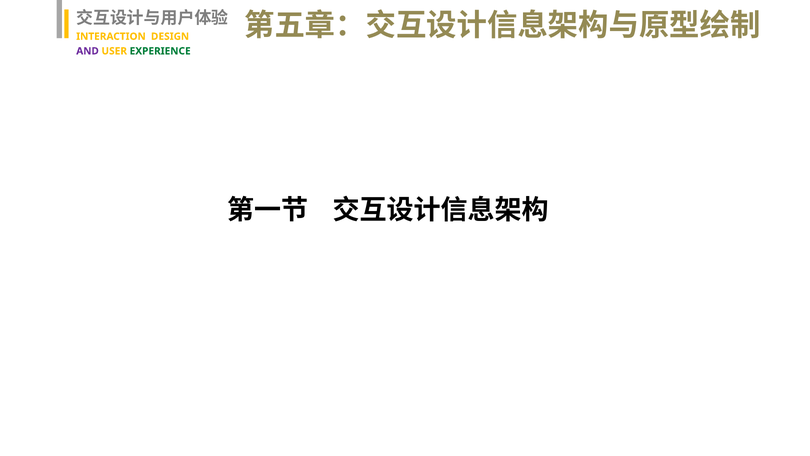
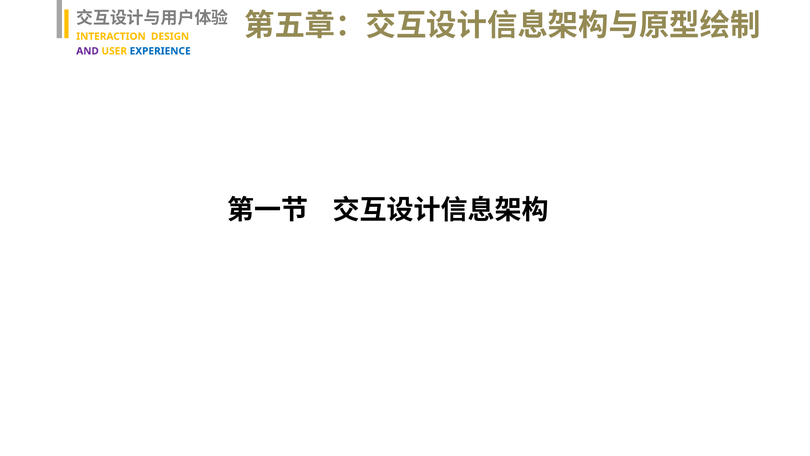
EXPERIENCE colour: green -> blue (160, 51)
